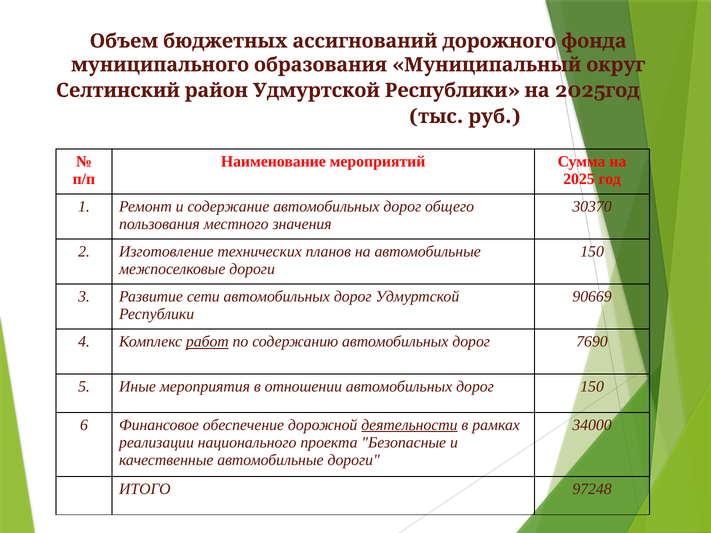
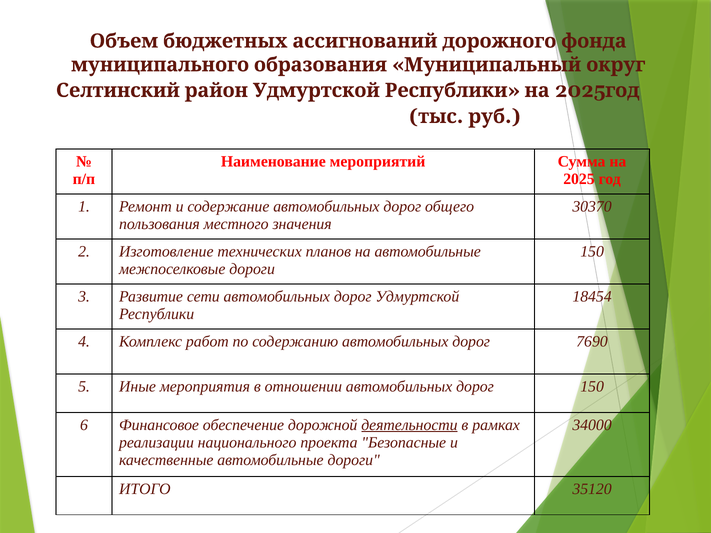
90669: 90669 -> 18454 (592, 297)
работ underline: present -> none (207, 342)
97248: 97248 -> 35120 (592, 489)
